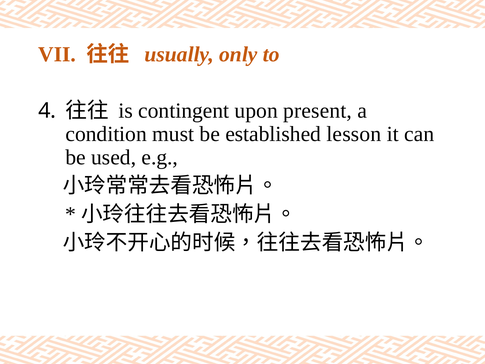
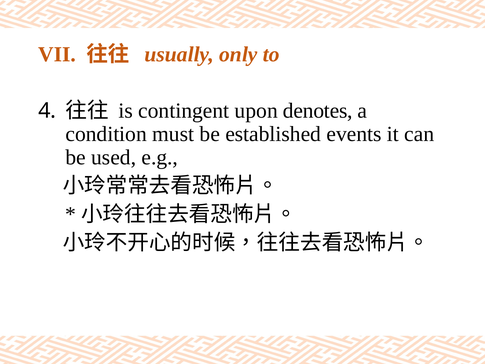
present: present -> denotes (318, 111)
lesson: lesson -> events (354, 134)
